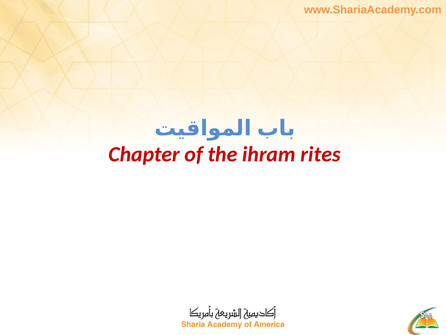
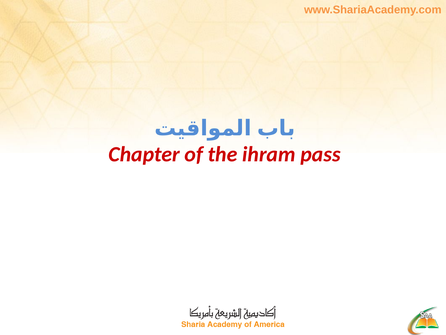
rites: rites -> pass (321, 154)
